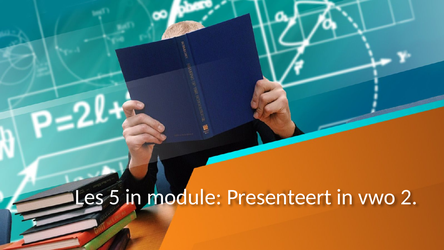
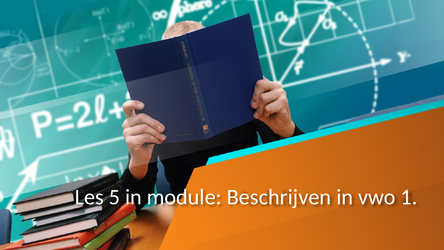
Presenteert: Presenteert -> Beschrijven (279, 197)
2: 2 -> 1 (409, 197)
